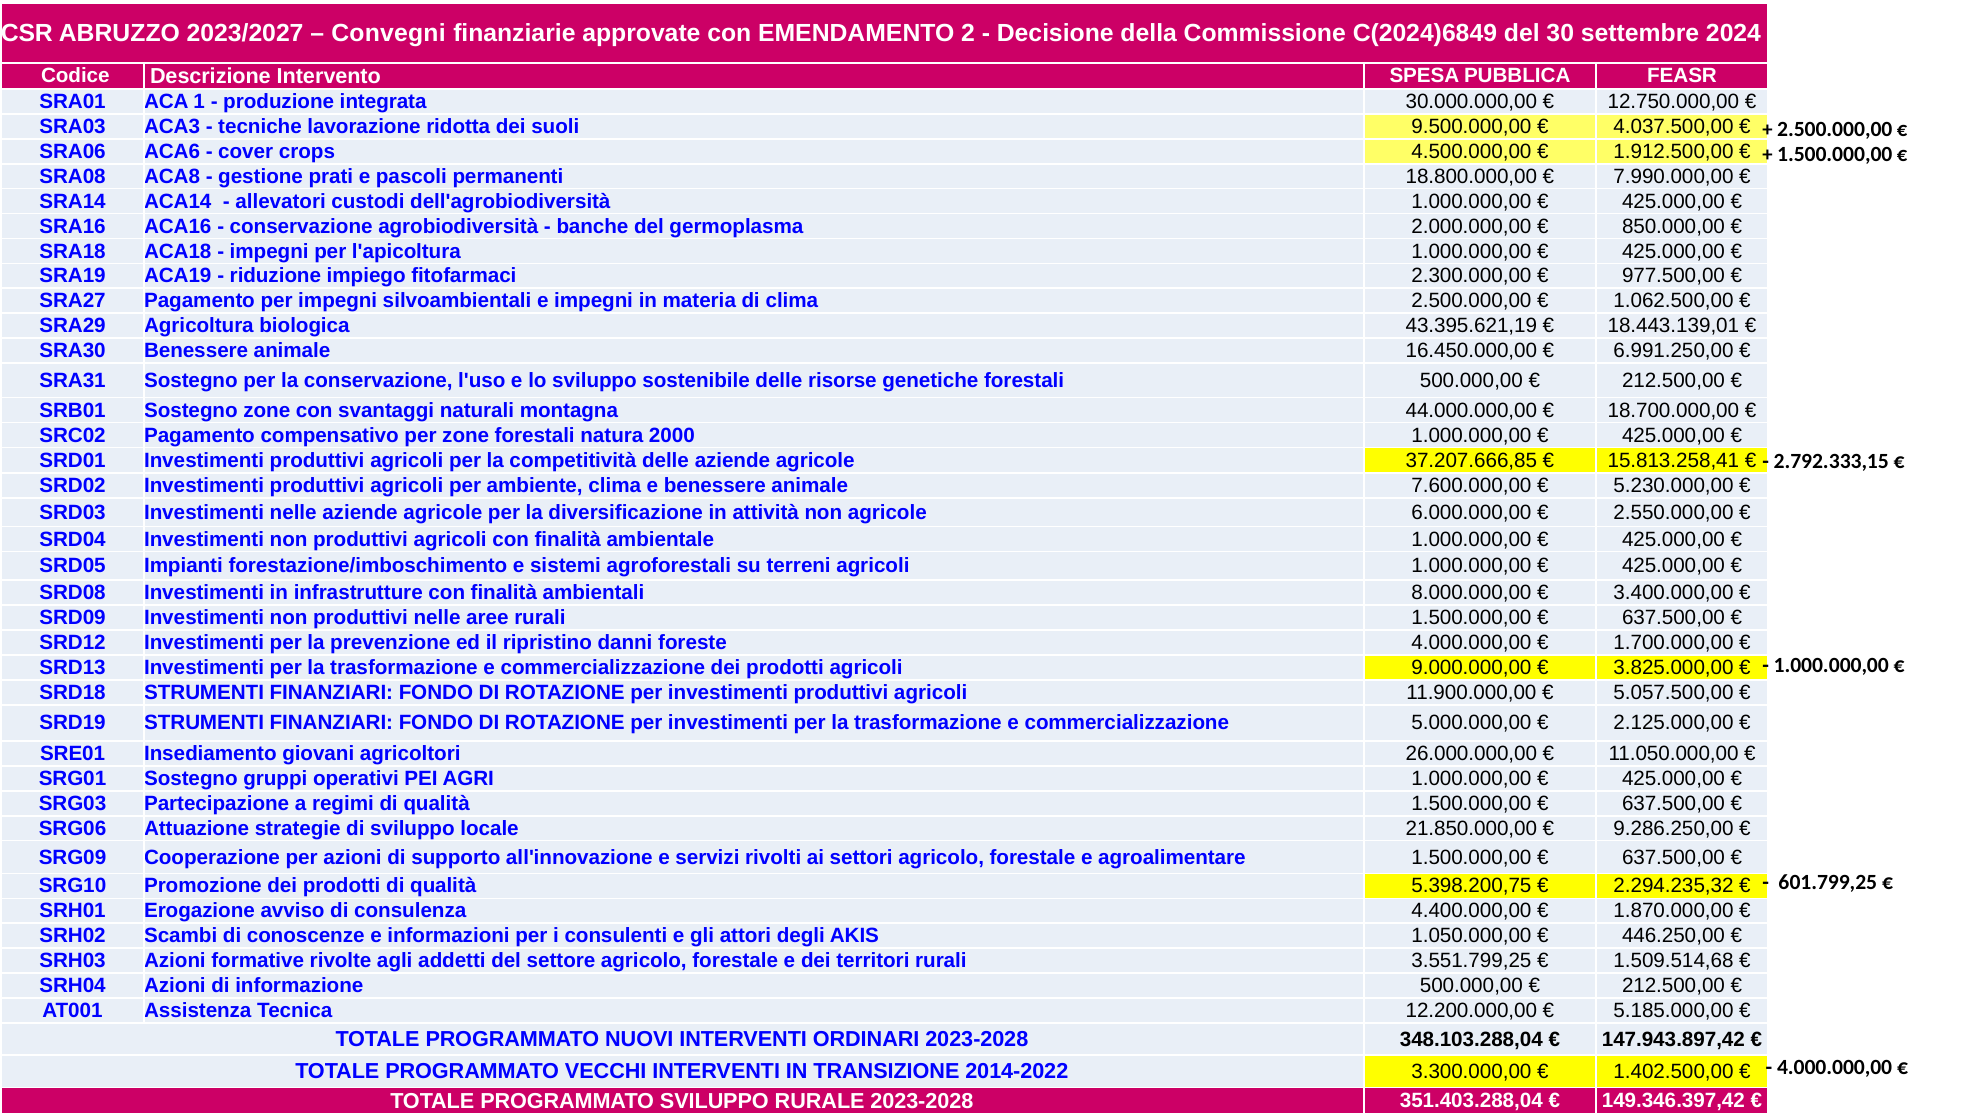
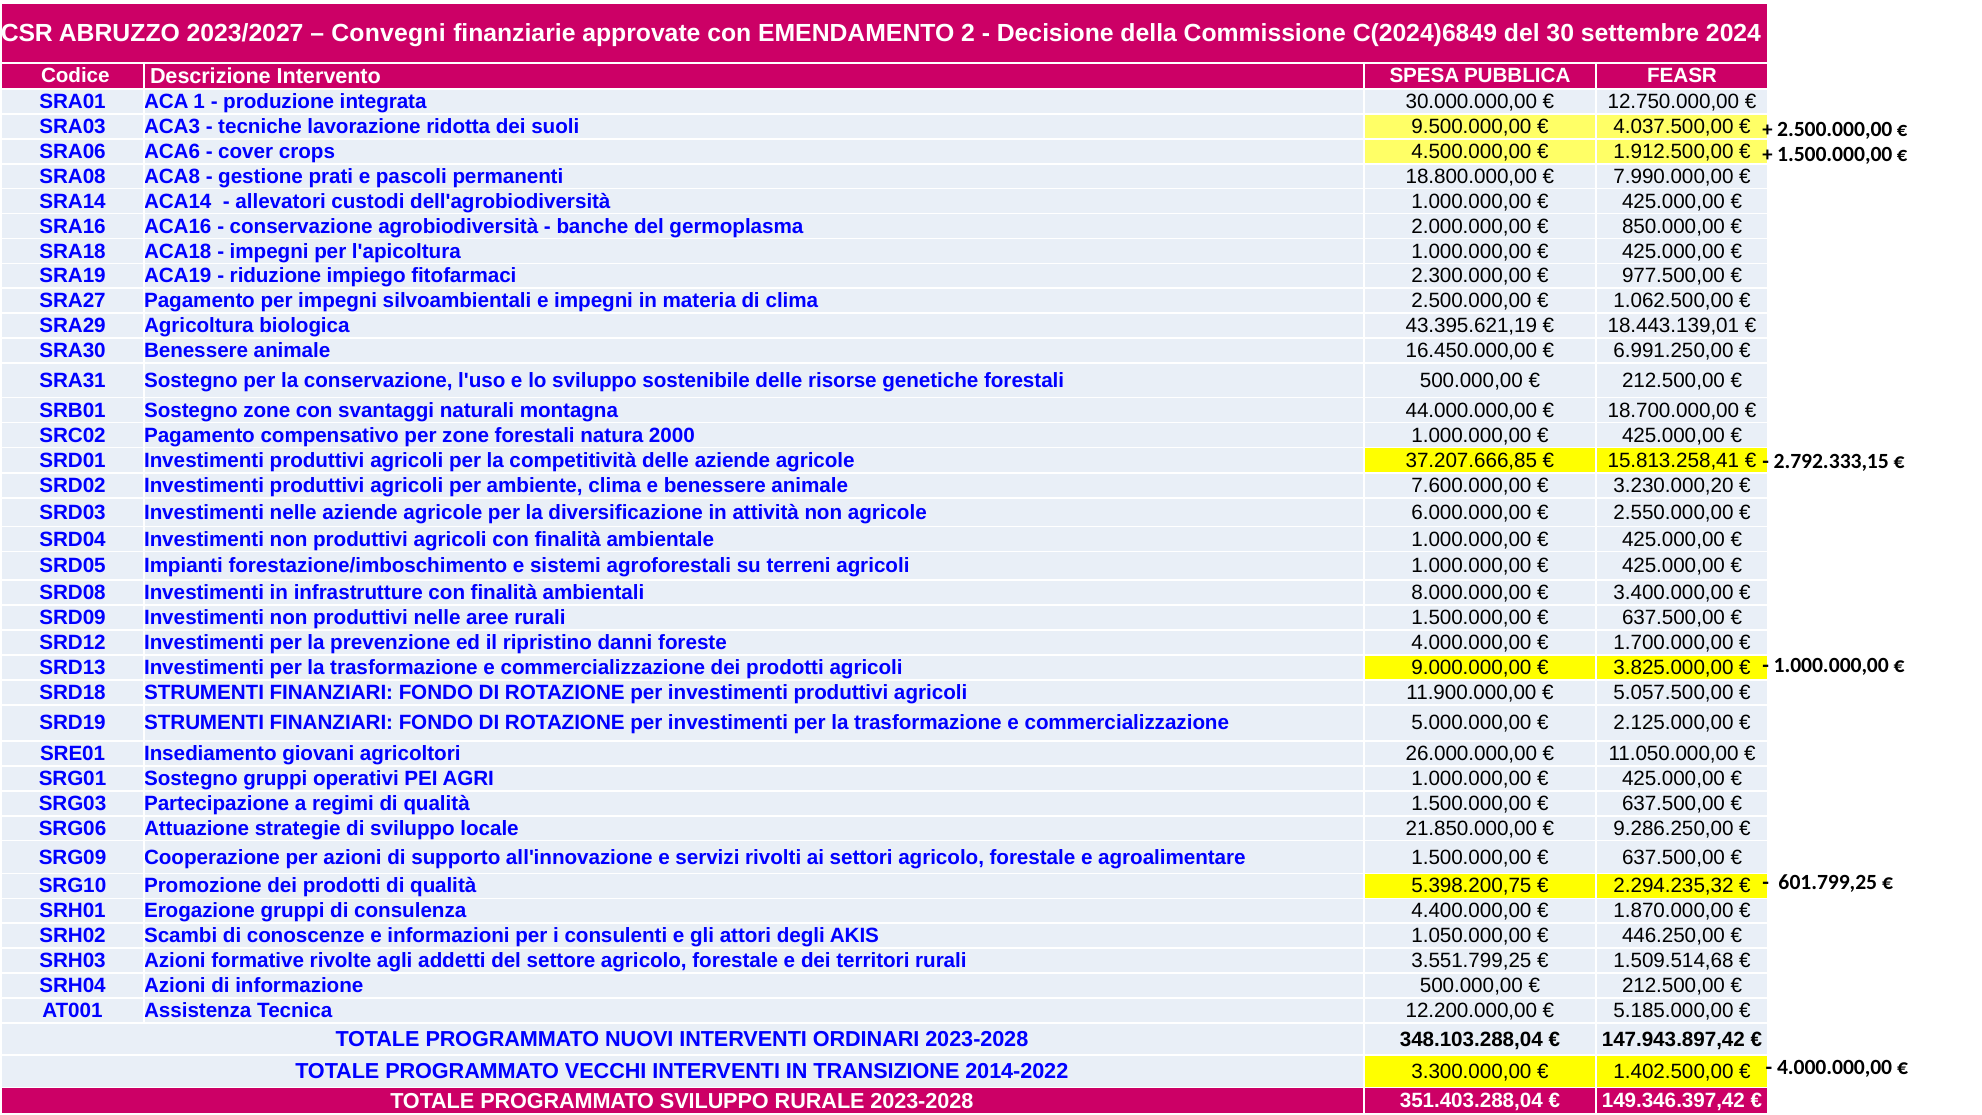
5.230.000,00: 5.230.000,00 -> 3.230.000,20 (1674, 486)
Erogazione avviso: avviso -> gruppi (293, 911)
